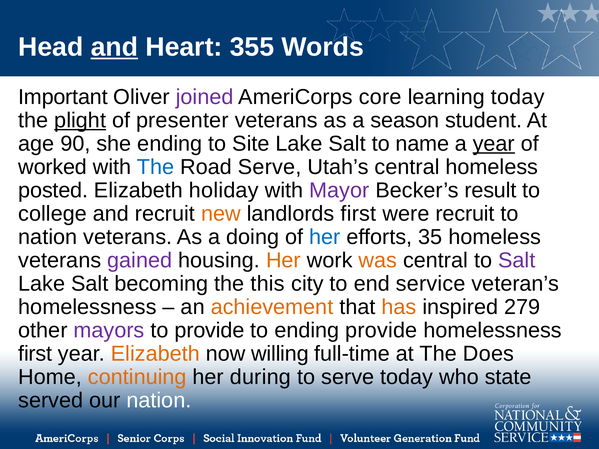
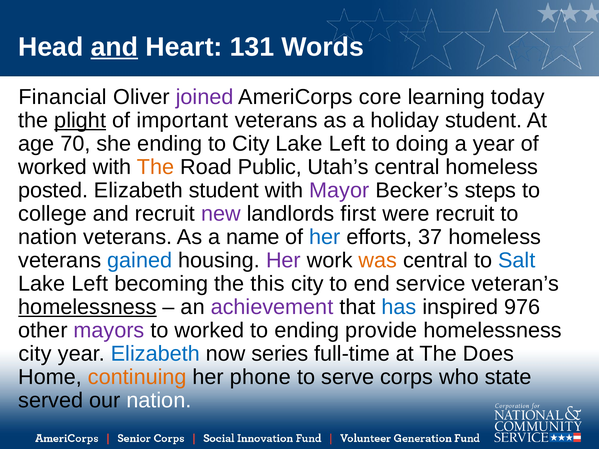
355: 355 -> 131 (252, 47)
Important: Important -> Financial (63, 97)
presenter: presenter -> important (182, 121)
season: season -> holiday (405, 121)
90: 90 -> 70 (75, 144)
to Site: Site -> City (251, 144)
Salt: Salt -> Left (347, 144)
name: name -> doing (422, 144)
year underline: present -> none (494, 144)
The colour: blue -> orange (155, 167)
Road Serve: Serve -> Public (270, 167)
Elizabeth holiday: holiday -> student (224, 191)
result: result -> steps (490, 191)
new colour: orange -> purple (221, 214)
doing: doing -> name (253, 237)
35: 35 -> 37 (430, 237)
gained colour: purple -> blue (140, 261)
Her colour: orange -> purple (283, 261)
Salt colour: purple -> blue (517, 261)
Salt: Salt -> Left (90, 284)
homelessness underline: none -> present (87, 307)
achievement colour: orange -> purple (272, 307)
has colour: orange -> blue (399, 307)
279: 279 -> 976 (522, 307)
to provide: provide -> worked (209, 331)
first: first -> city (35, 354)
Elizabeth colour: orange -> blue (155, 354)
willing: willing -> series (280, 354)
during: during -> phone (260, 377)
serve today: today -> corps (407, 377)
